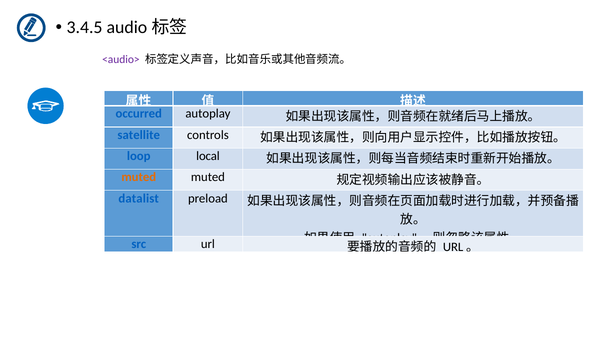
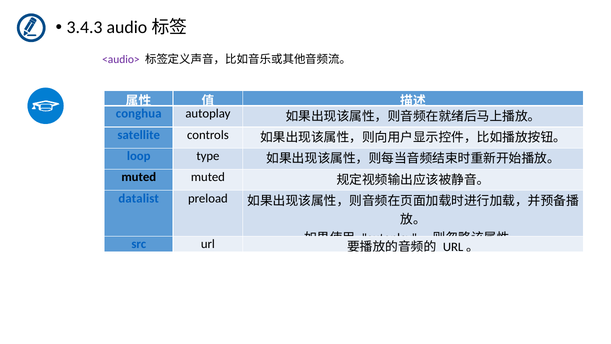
3.4.5: 3.4.5 -> 3.4.3 (85, 28)
occurred: occurred -> conghua (139, 114)
local: local -> type (208, 156)
muted colour: orange -> black (139, 177)
